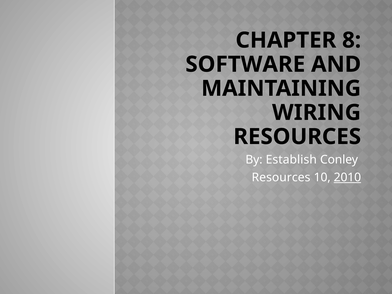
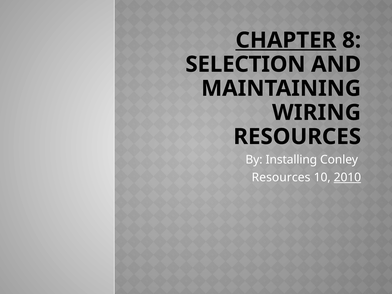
CHAPTER underline: none -> present (286, 40)
SOFTWARE: SOFTWARE -> SELECTION (245, 64)
Establish: Establish -> Installing (291, 160)
